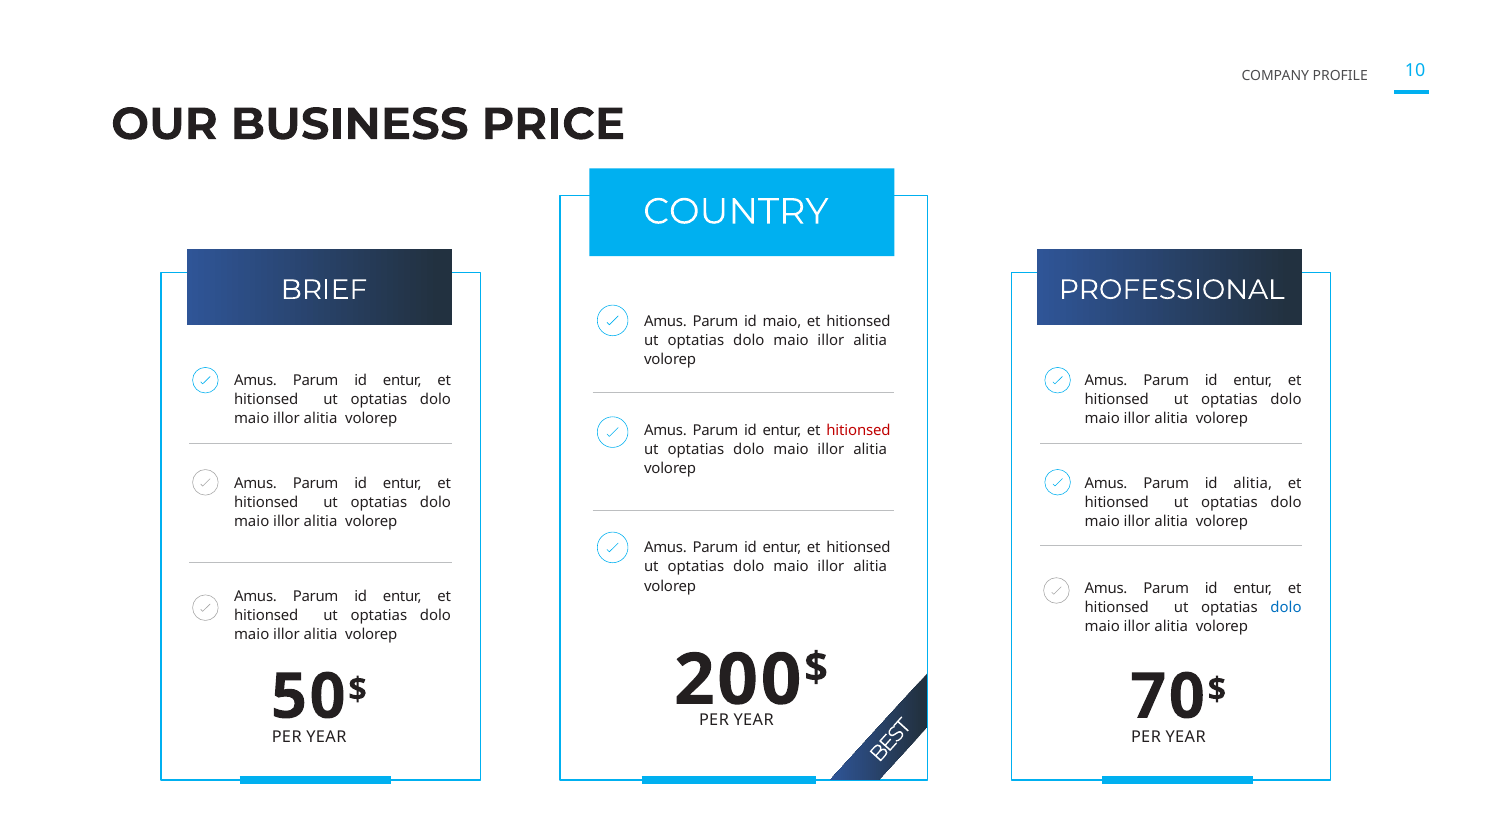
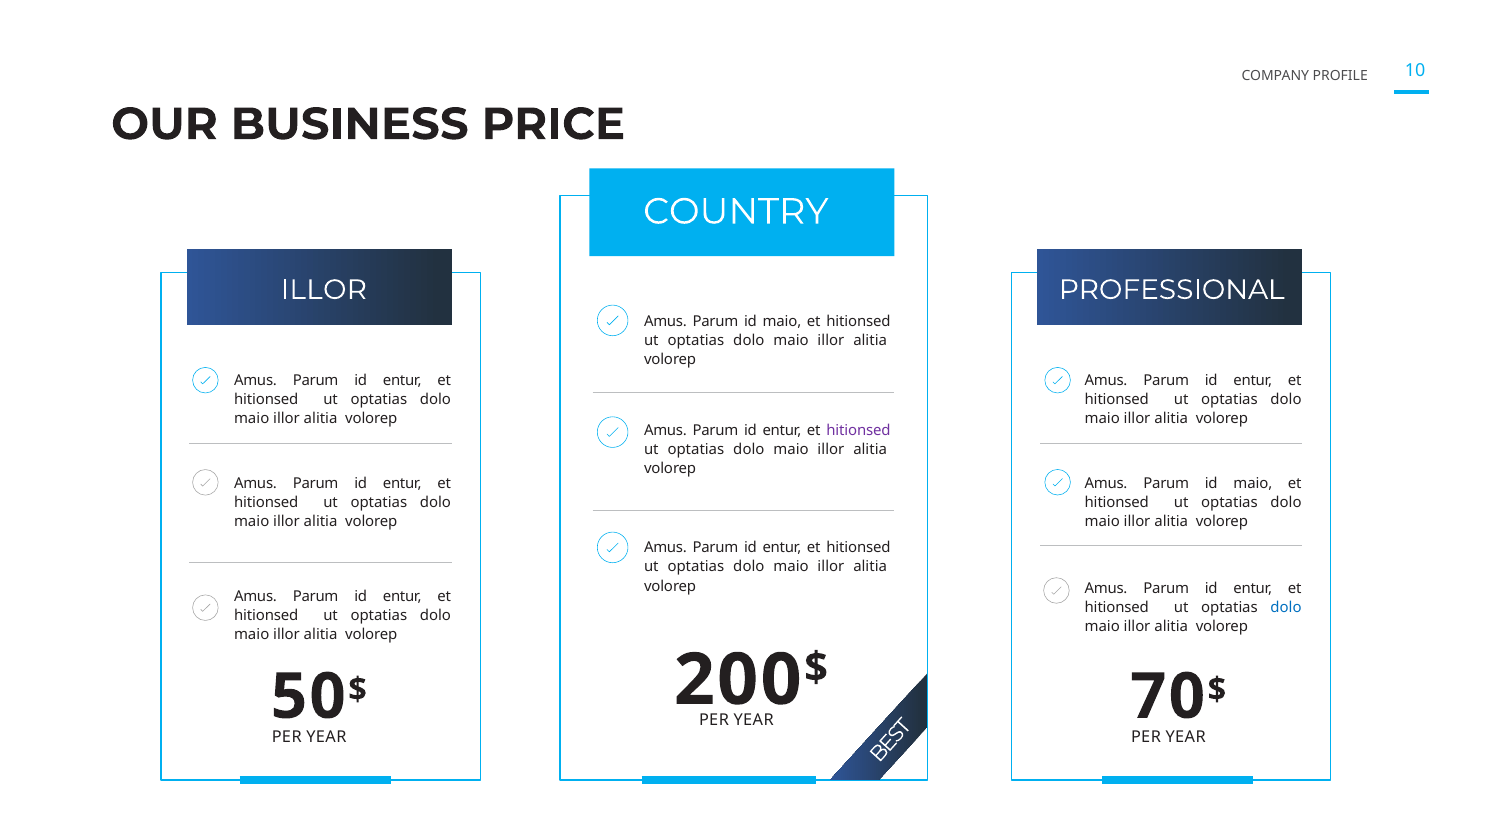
BRIEF: BRIEF -> ILLOR (324, 290)
hitionsed colour: red -> purple (859, 431)
alitia: alitia -> maio (1253, 483)
